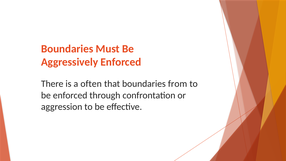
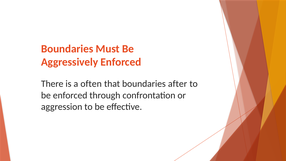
from: from -> after (178, 84)
